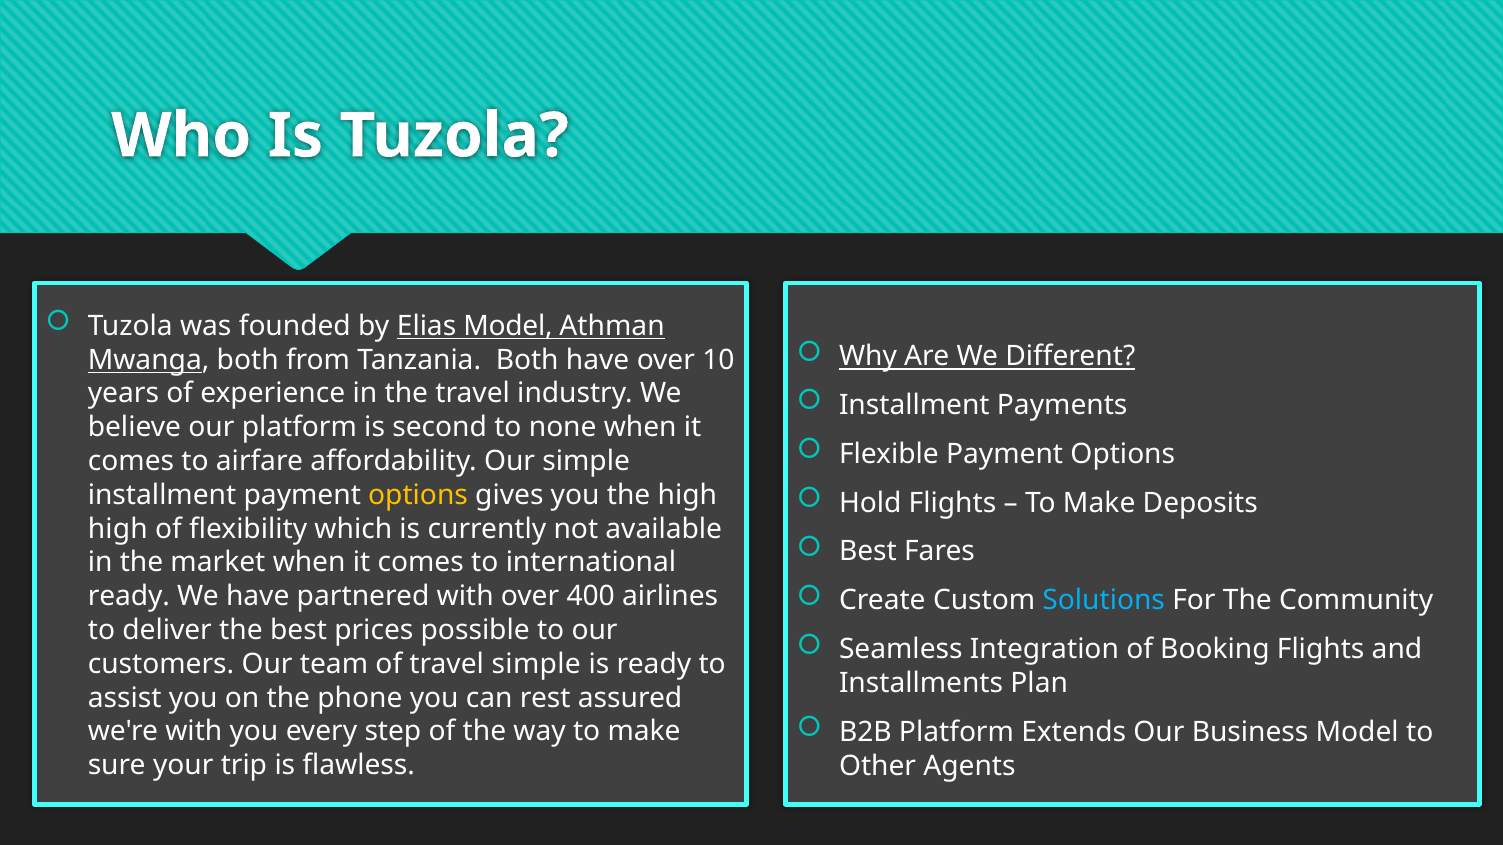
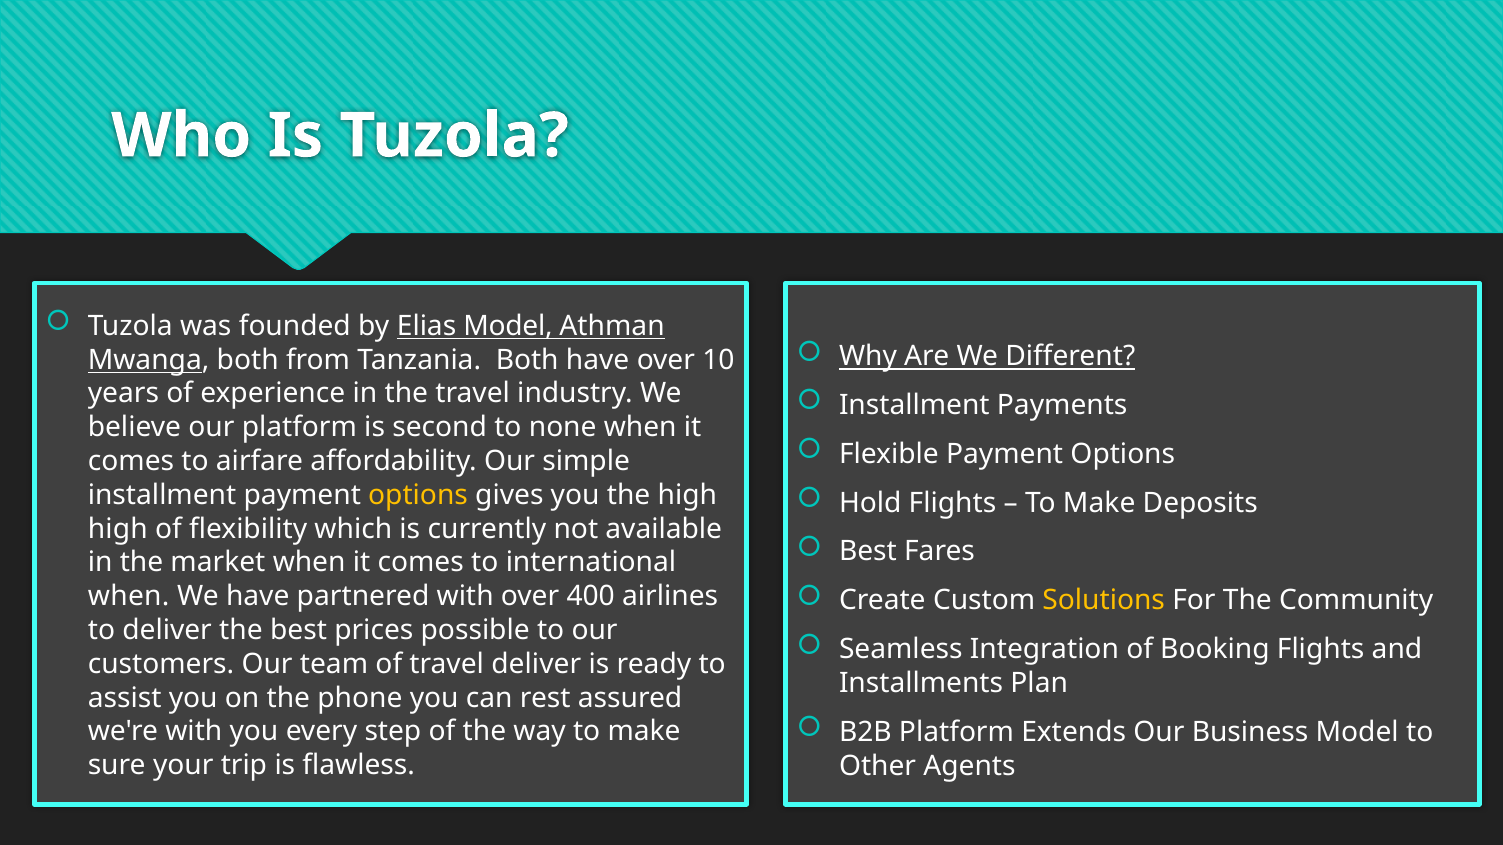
Solutions colour: light blue -> yellow (1104, 601)
ready: ready -> when (129, 597)
travel simple: simple -> deliver (536, 664)
